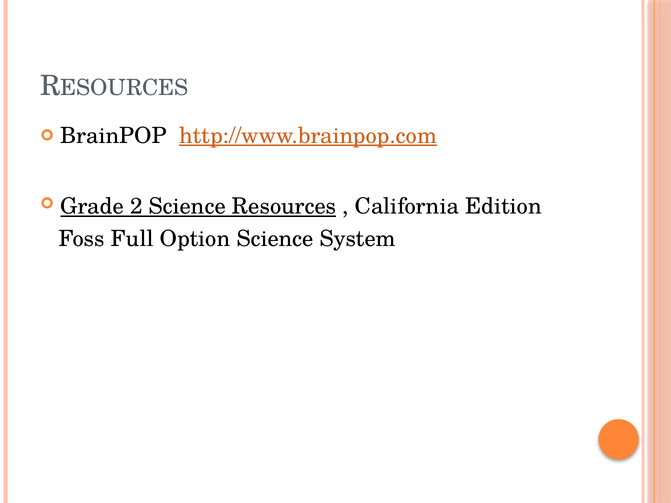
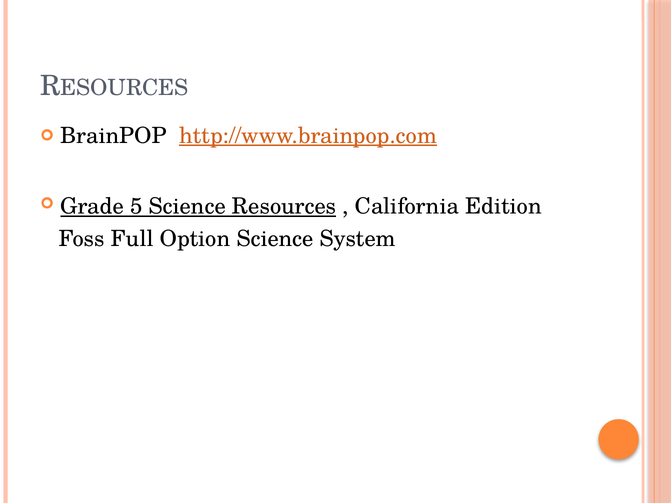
2: 2 -> 5 (136, 207)
